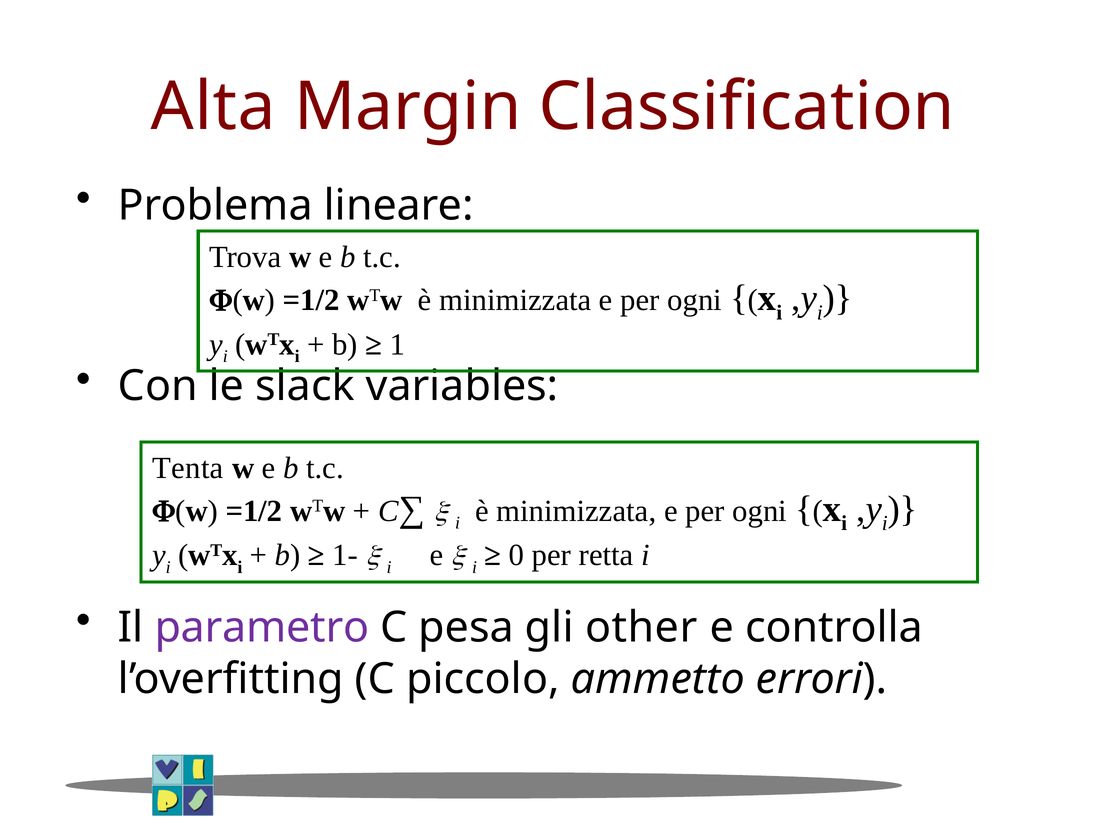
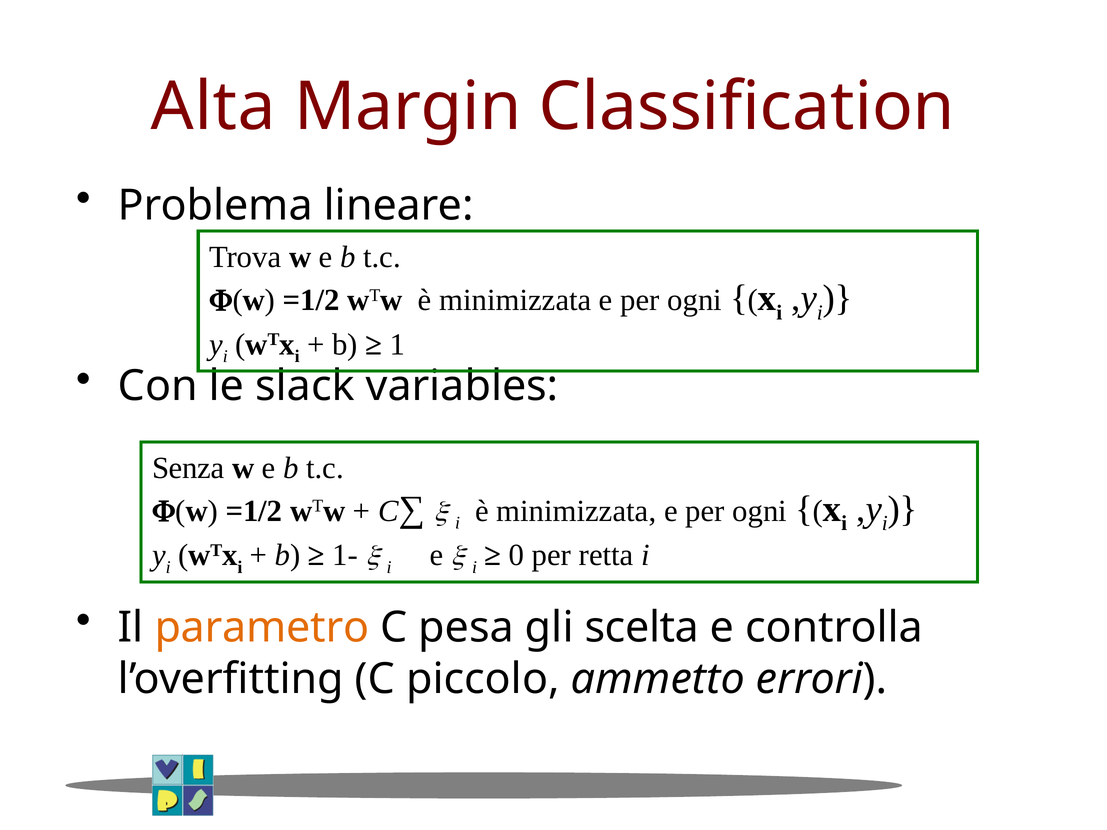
Tenta: Tenta -> Senza (188, 468)
parametro colour: purple -> orange (262, 628)
other: other -> scelta (642, 628)
